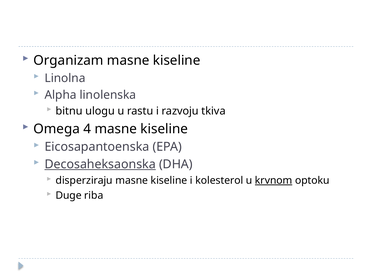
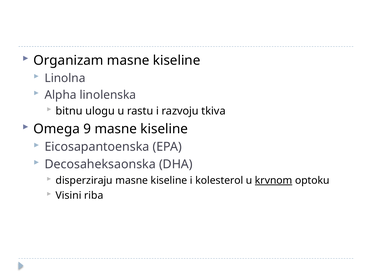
4: 4 -> 9 (87, 129)
Decosaheksaonska underline: present -> none (100, 164)
Duge: Duge -> Visini (69, 195)
